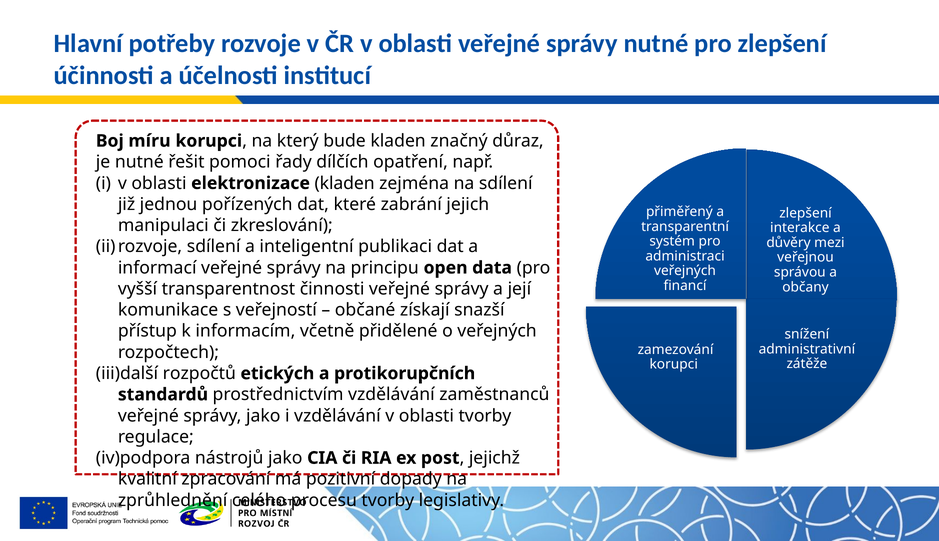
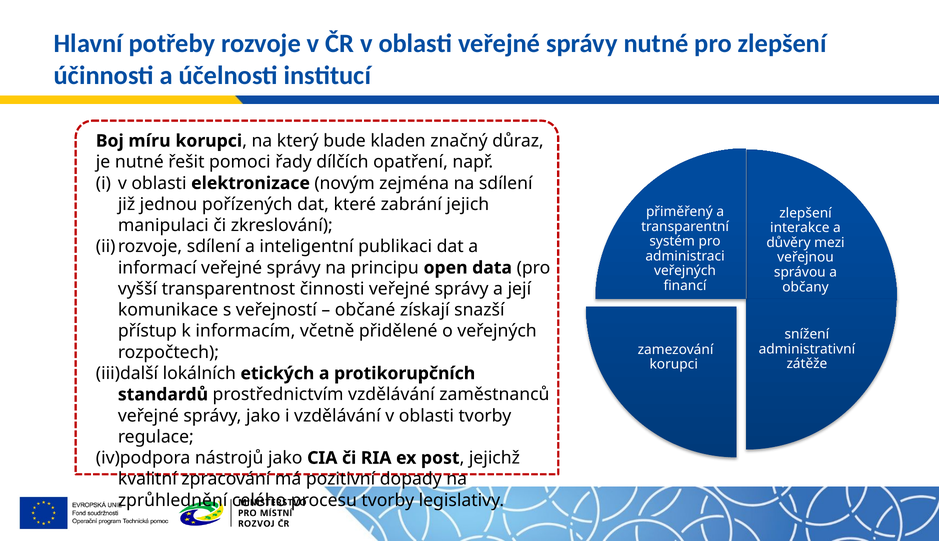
elektronizace kladen: kladen -> novým (345, 183)
rozpočtů: rozpočtů -> lokálních (199, 373)
